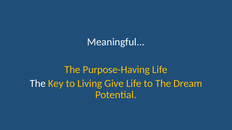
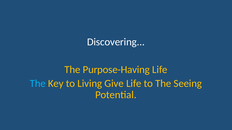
Meaningful: Meaningful -> Discovering (116, 42)
The colour: white -> light blue (38, 84)
Dream: Dream -> Seeing (188, 84)
